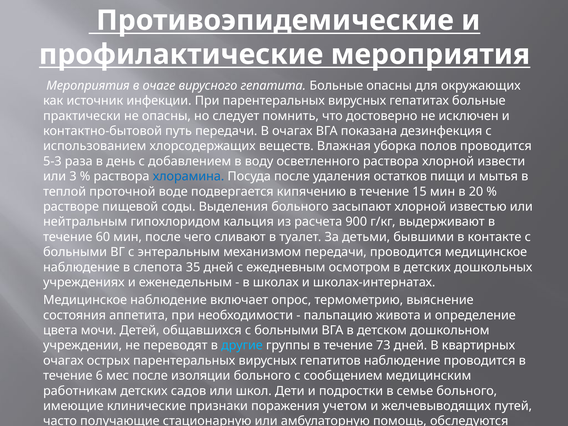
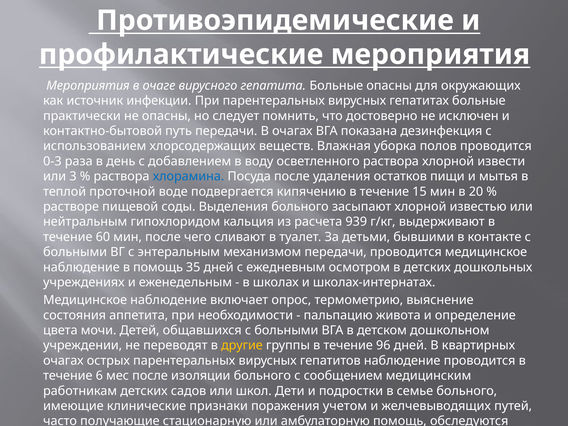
5-3: 5-3 -> 0-3 (52, 161)
900: 900 -> 939 (356, 222)
в слепота: слепота -> помощь (158, 267)
другие colour: light blue -> yellow (242, 345)
73: 73 -> 96 (383, 345)
